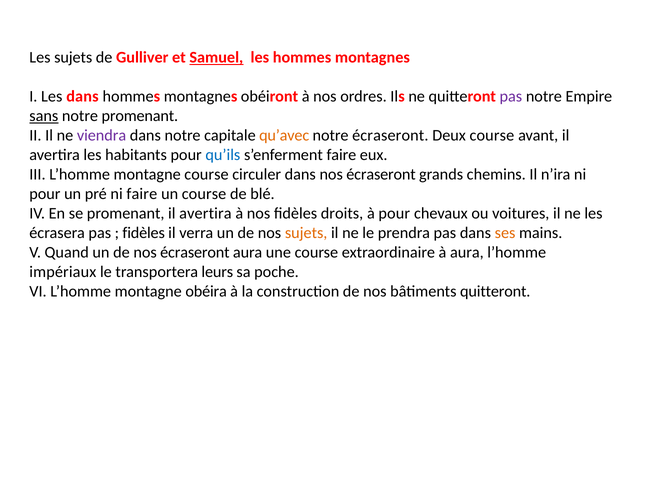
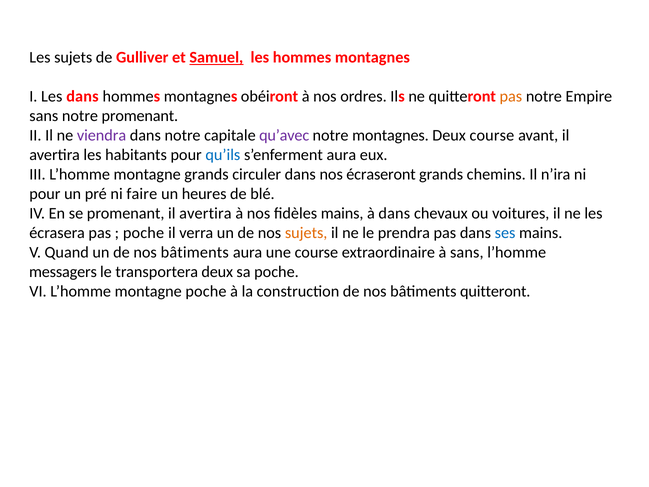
pas colour: purple -> orange (511, 96)
sans underline: present -> none (44, 116)
qu’avec colour: orange -> purple (284, 135)
notre écraseront: écraseront -> montagnes (390, 135)
s’enferment faire: faire -> aura (341, 155)
montagne course: course -> grands (207, 174)
un course: course -> heures (204, 194)
fidèles droits: droits -> mains (342, 213)
à pour: pour -> dans (394, 213)
fidèles: fidèles -> poche (144, 233)
ses colour: orange -> blue (505, 233)
un de nos écraseront: écraseront -> bâtiments (195, 252)
à aura: aura -> sans (467, 252)
impériaux: impériaux -> messagers (63, 272)
transportera leurs: leurs -> deux (217, 272)
montagne obéira: obéira -> poche (206, 291)
